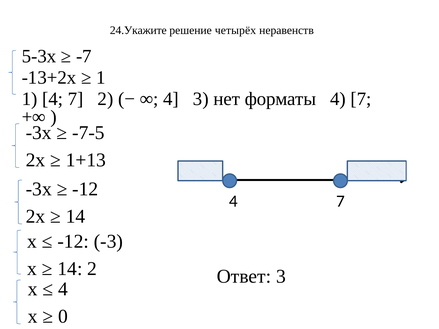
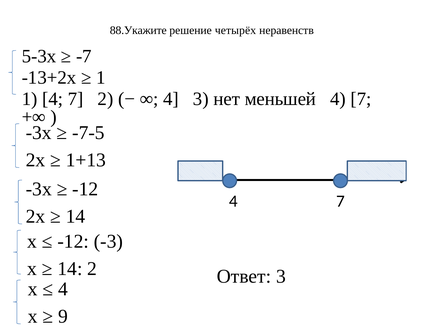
24.Укажите: 24.Укажите -> 88.Укажите (138, 30)
форматы: форматы -> меньшей (280, 99)
0: 0 -> 9 (63, 317)
